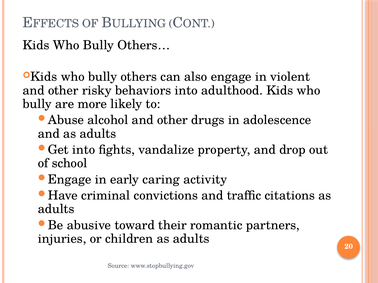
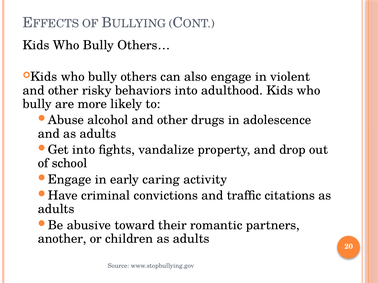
injuries: injuries -> another (62, 239)
